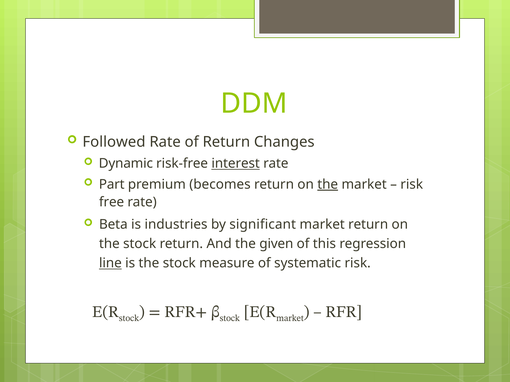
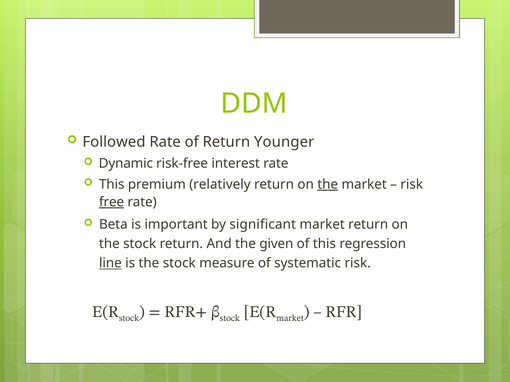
Changes: Changes -> Younger (284, 142)
interest underline: present -> none (236, 164)
Part: Part -> This (112, 185)
becomes: becomes -> relatively (220, 185)
free underline: none -> present (112, 202)
industries: industries -> important (176, 225)
